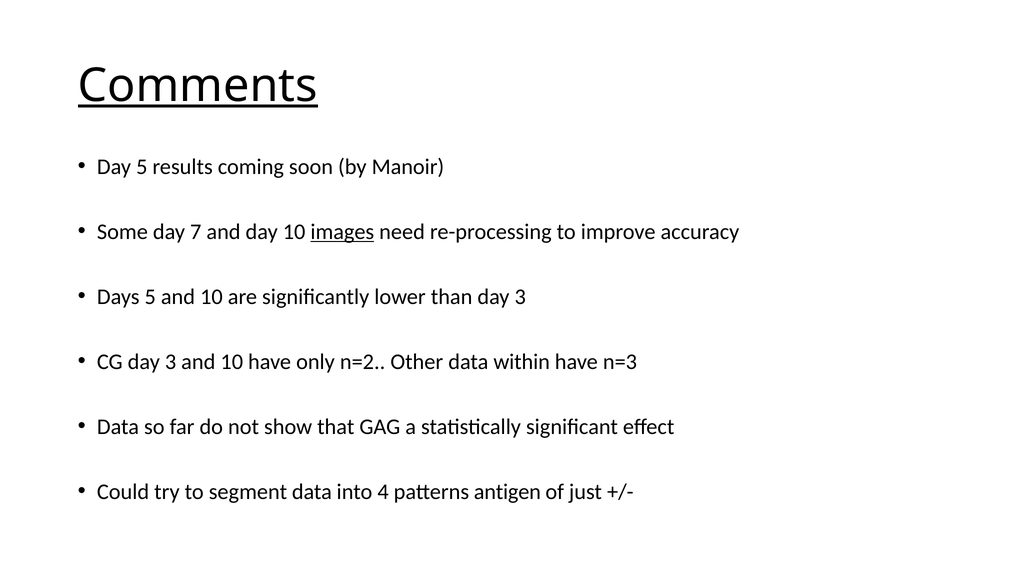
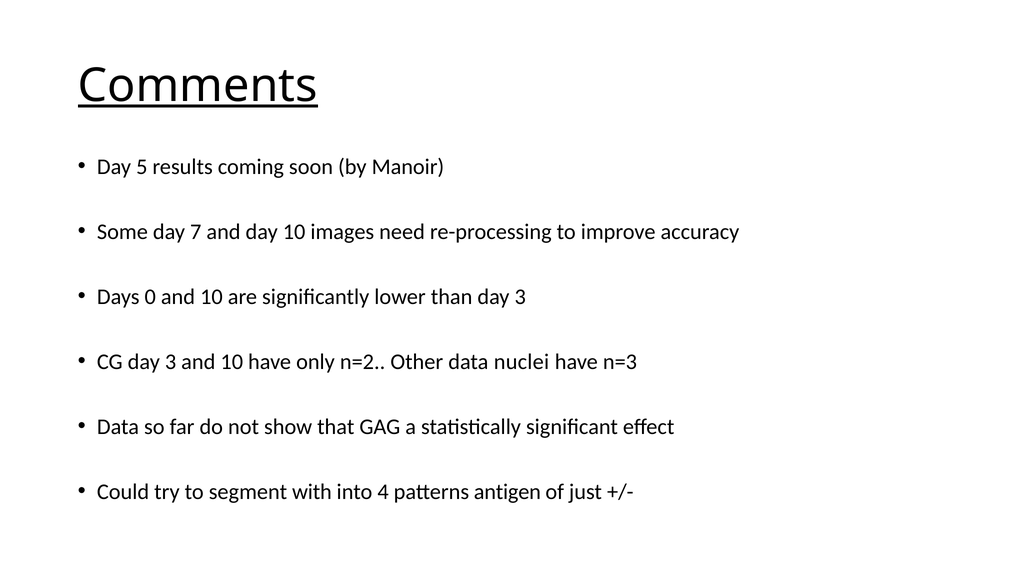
images underline: present -> none (342, 232)
Days 5: 5 -> 0 (150, 297)
within: within -> nuclei (521, 362)
segment data: data -> with (312, 491)
